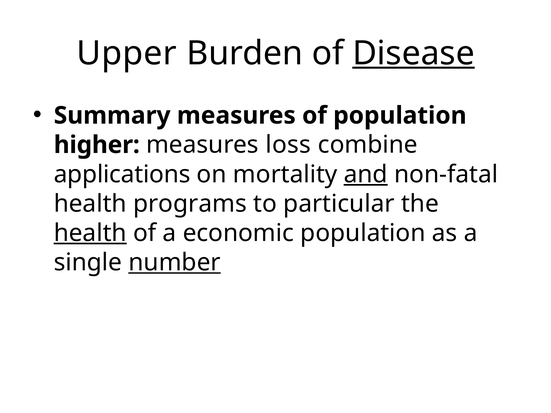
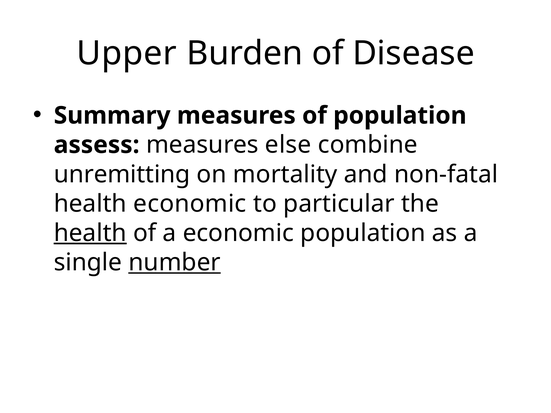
Disease underline: present -> none (414, 53)
higher: higher -> assess (97, 145)
loss: loss -> else (288, 145)
applications: applications -> unremitting (122, 174)
and underline: present -> none (366, 174)
health programs: programs -> economic (190, 204)
